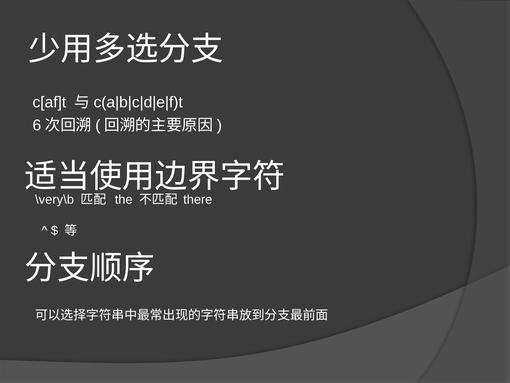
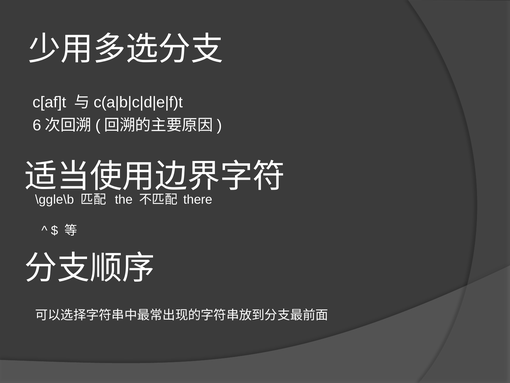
\very\b: \very\b -> \ggle\b (55, 200)
